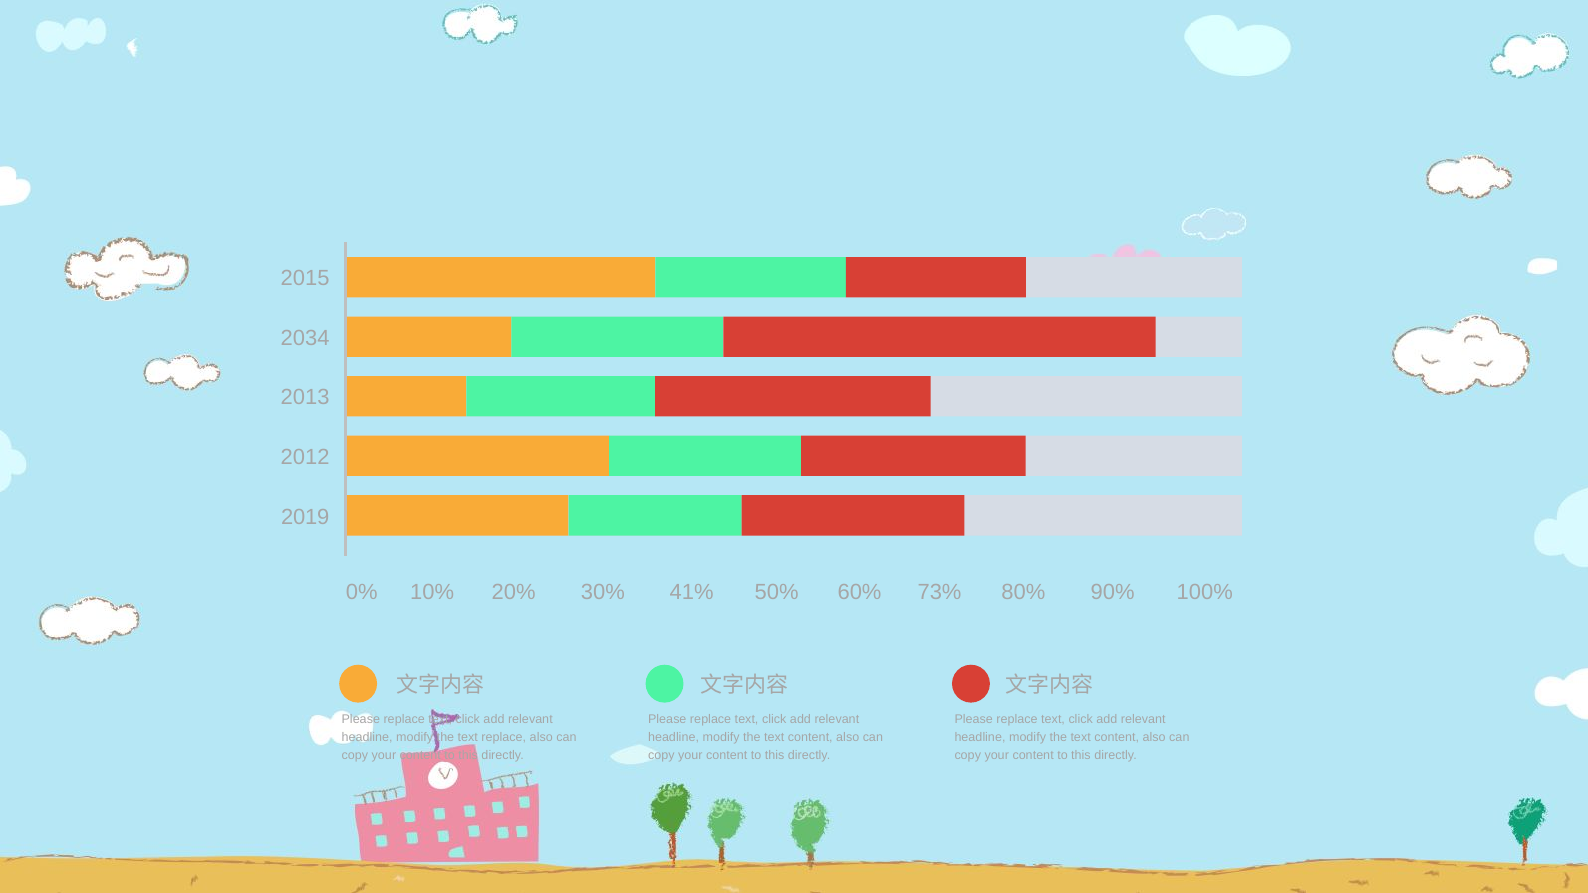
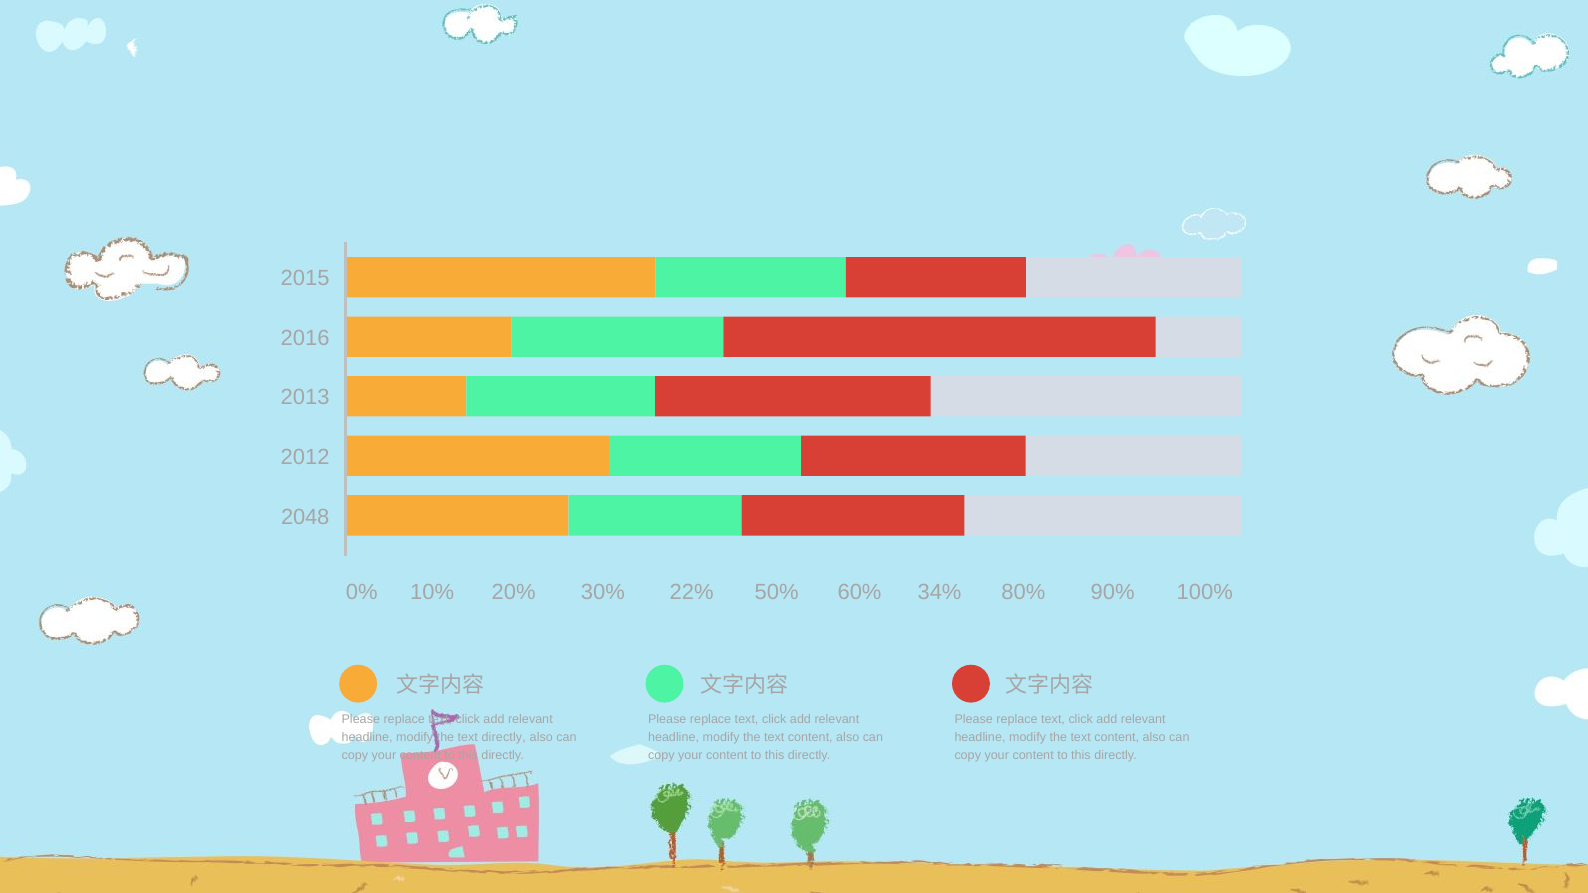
2034: 2034 -> 2016 (305, 338)
2019: 2019 -> 2048 (305, 517)
41%: 41% -> 22% (692, 592)
73%: 73% -> 34% (940, 592)
text replace: replace -> directly (504, 737)
